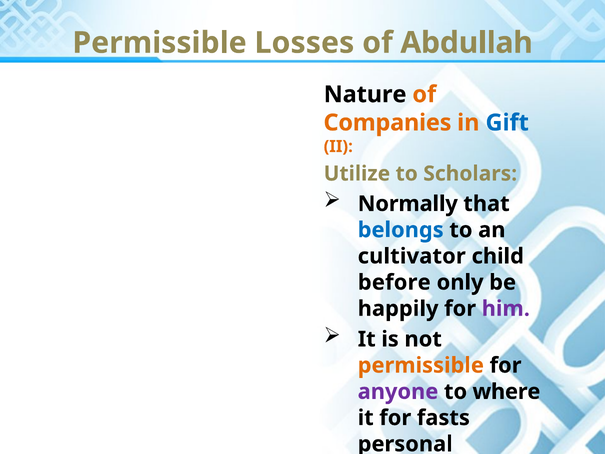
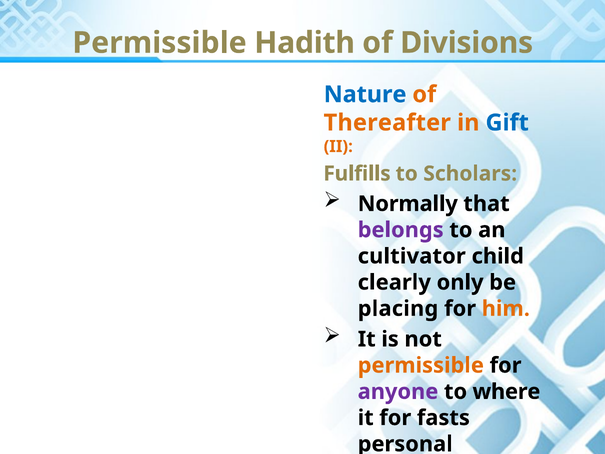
Losses: Losses -> Hadith (305, 43)
Abdullah: Abdullah -> Divisions (467, 43)
Nature colour: black -> blue (365, 94)
Companies: Companies -> Thereafter (387, 123)
Utilize: Utilize -> Fulfills (357, 174)
belongs colour: blue -> purple (401, 230)
before: before -> clearly (394, 282)
happily: happily -> placing (398, 308)
him colour: purple -> orange (506, 308)
